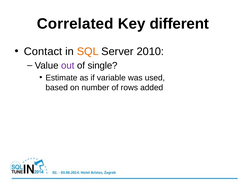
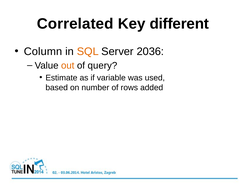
Contact: Contact -> Column (43, 52)
2010: 2010 -> 2036 (150, 52)
out colour: purple -> orange (68, 66)
single: single -> query (102, 66)
